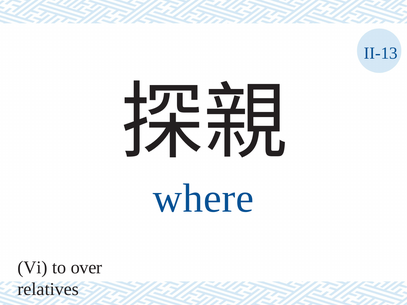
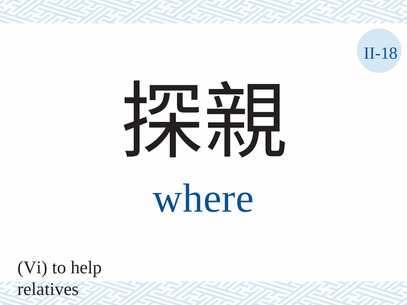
II-13: II-13 -> II-18 (381, 53)
over: over -> help (86, 268)
